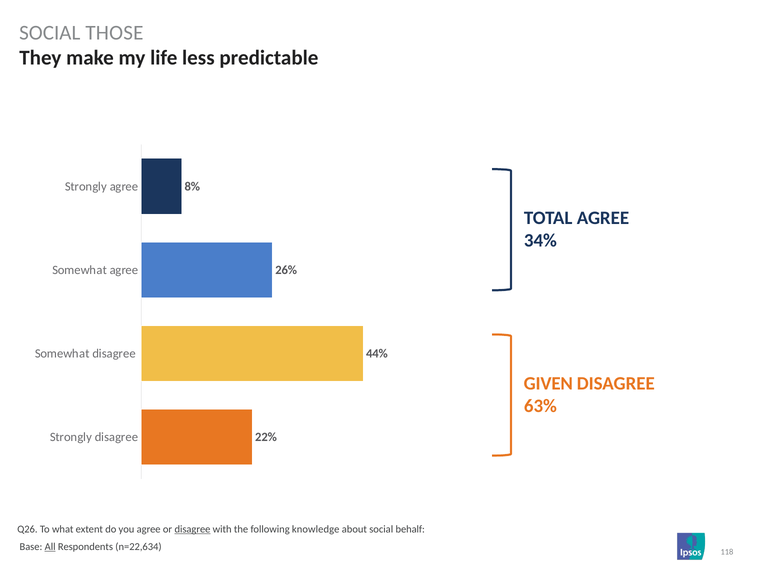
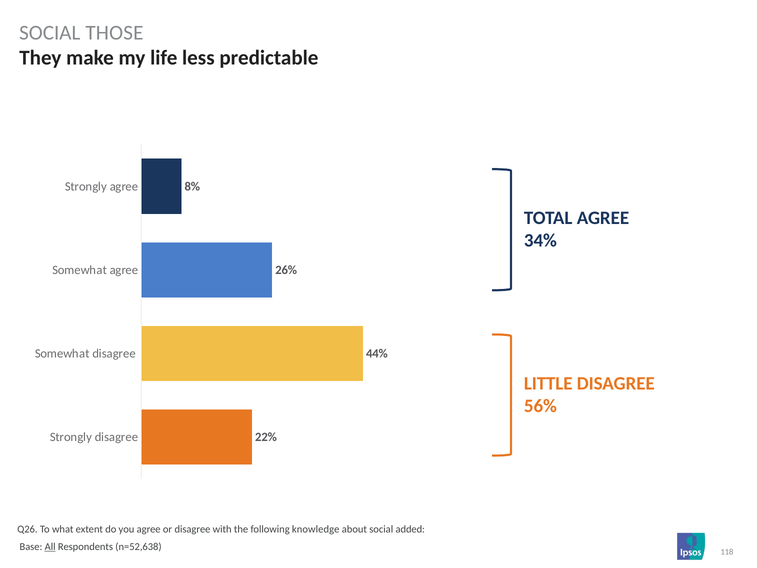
GIVEN: GIVEN -> LITTLE (548, 383)
63%: 63% -> 56% (540, 406)
disagree underline: present -> none (192, 529)
behalf: behalf -> added (410, 529)
n=22,634: n=22,634 -> n=52,638 (138, 546)
